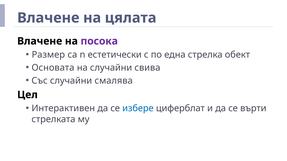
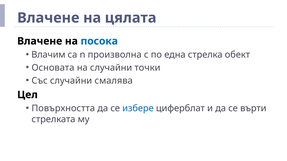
посока colour: purple -> blue (99, 41)
Размер: Размер -> Влачим (48, 55)
естетически: естетически -> произволна (115, 55)
свива: свива -> точки (147, 68)
Интерактивен: Интерактивен -> Повърхността (63, 109)
